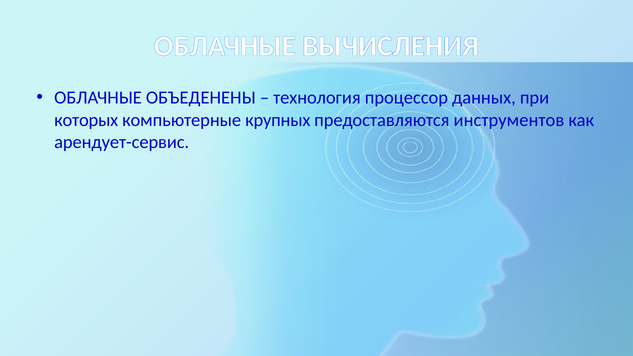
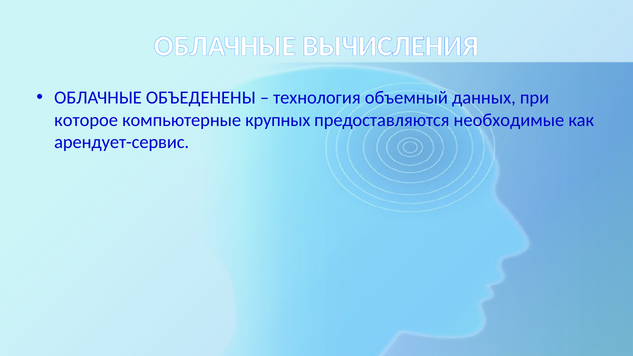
процессор: процессор -> объемный (406, 98)
которых: которых -> которое (86, 120)
инструментов: инструментов -> необходимые (509, 120)
